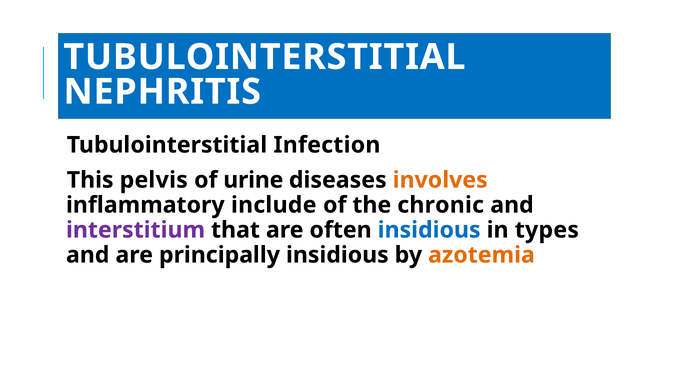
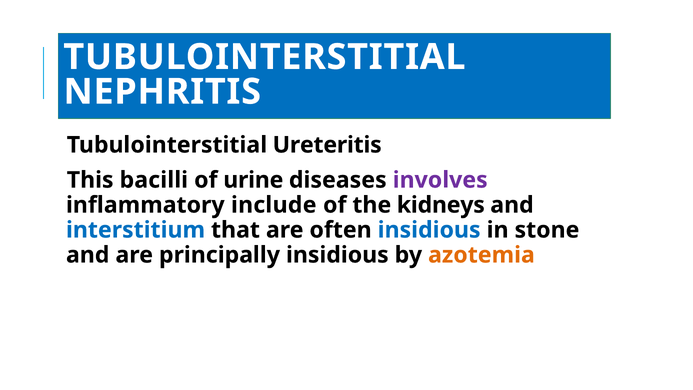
Infection: Infection -> Ureteritis (327, 145)
pelvis: pelvis -> bacilli (154, 180)
involves colour: orange -> purple (440, 180)
chronic: chronic -> kidneys (441, 205)
interstitium colour: purple -> blue (136, 230)
types: types -> stone (547, 230)
